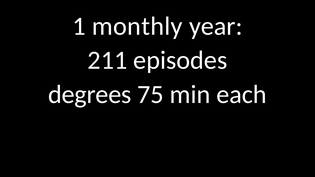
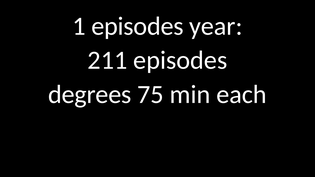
1 monthly: monthly -> episodes (137, 26)
